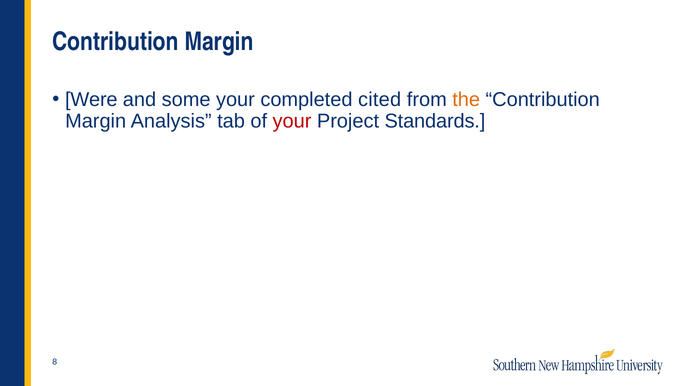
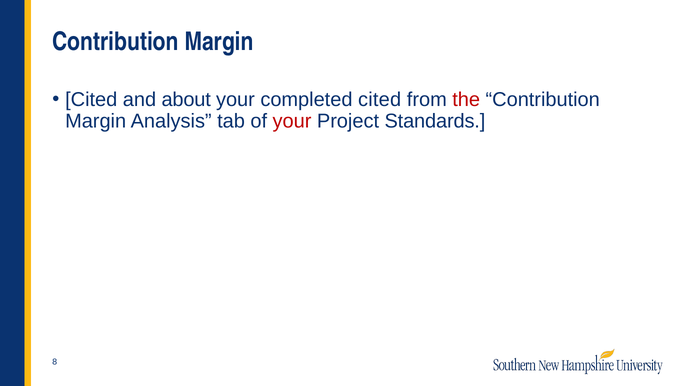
Were: Were -> Cited (91, 99)
some: some -> about (186, 99)
the colour: orange -> red (466, 99)
